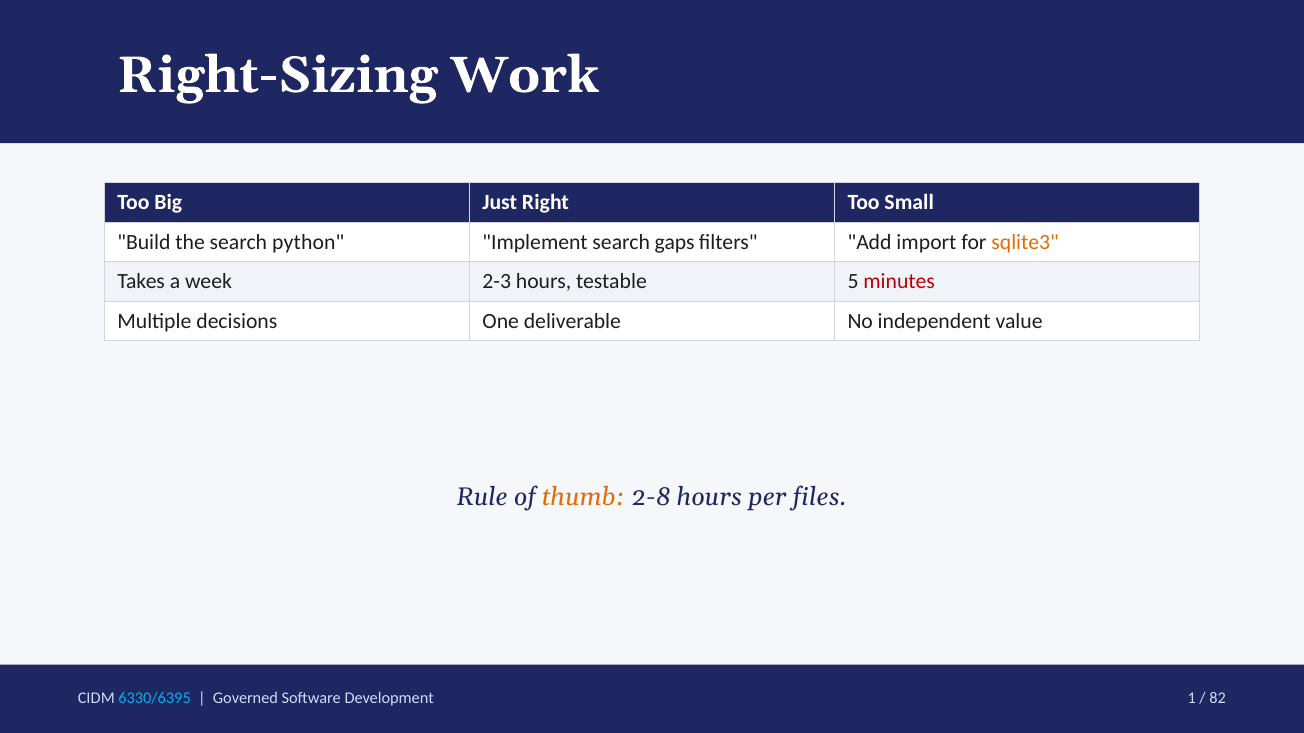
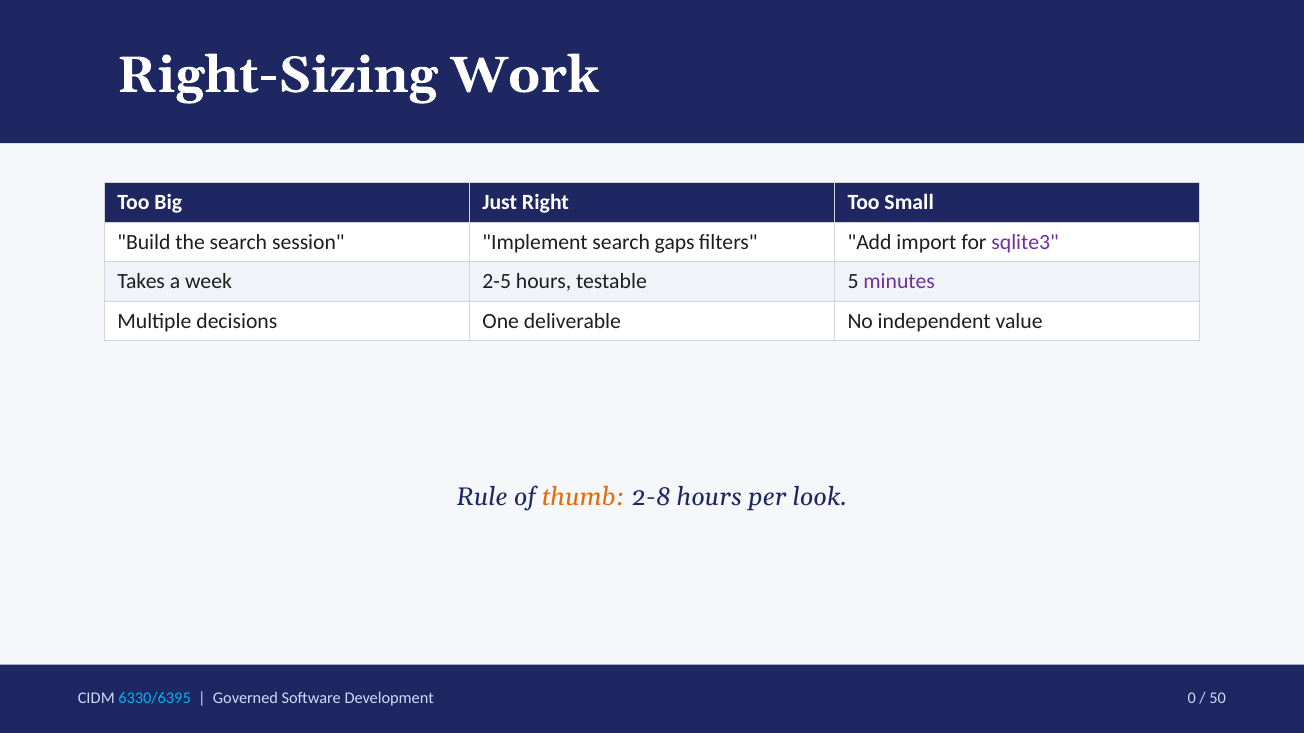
python: python -> session (308, 242)
sqlite3 colour: orange -> purple (1025, 242)
2-3: 2-3 -> 2-5 (497, 282)
minutes colour: red -> purple (899, 282)
files: files -> look (820, 497)
1: 1 -> 0 (1192, 699)
82: 82 -> 50 (1218, 699)
